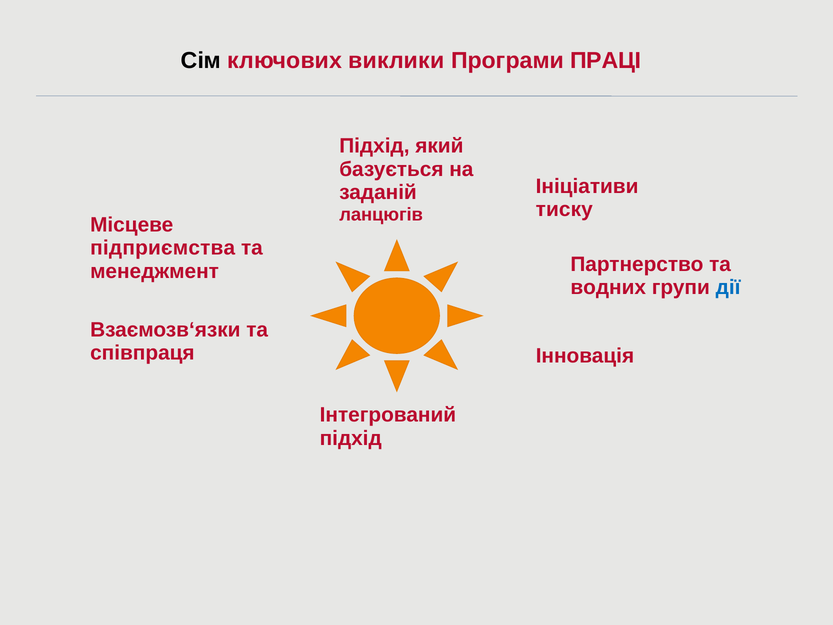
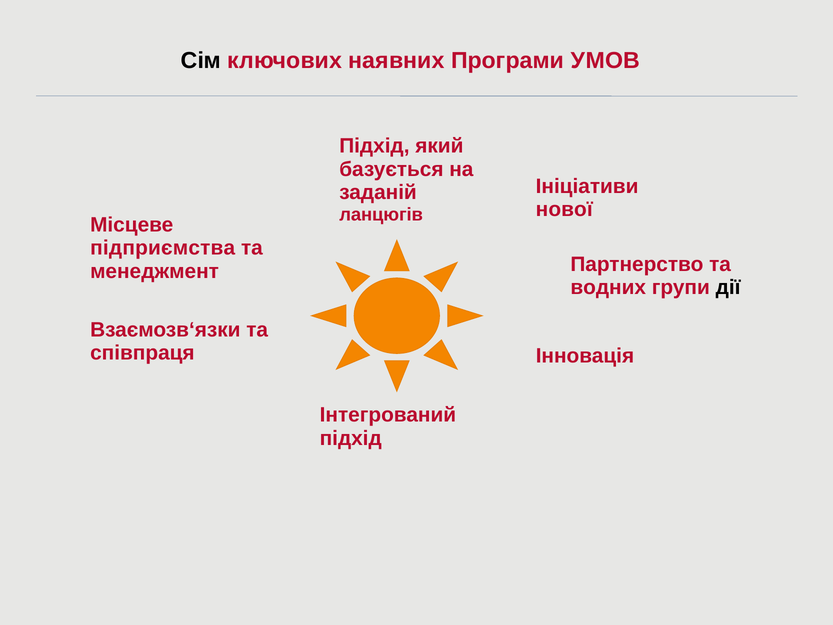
виклики: виклики -> наявних (396, 60)
ПРАЦІ: ПРАЦІ -> УМОВ (605, 60)
тиску: тиску -> нової (564, 209)
дії colour: blue -> black (728, 287)
